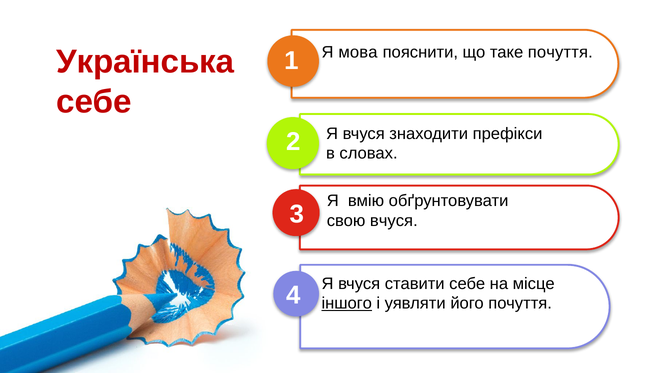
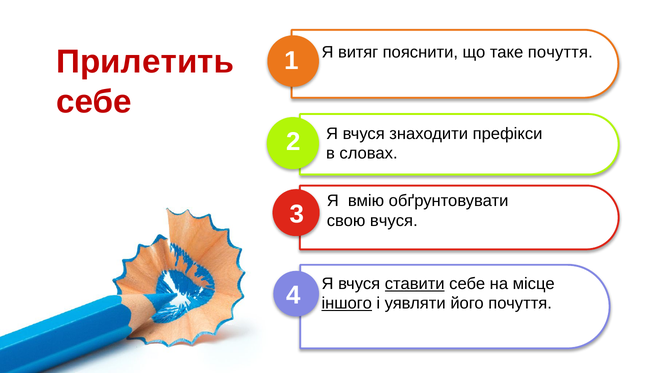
мова: мова -> витяг (358, 52)
Українська: Українська -> Прилетить (145, 62)
ставити underline: none -> present (415, 284)
